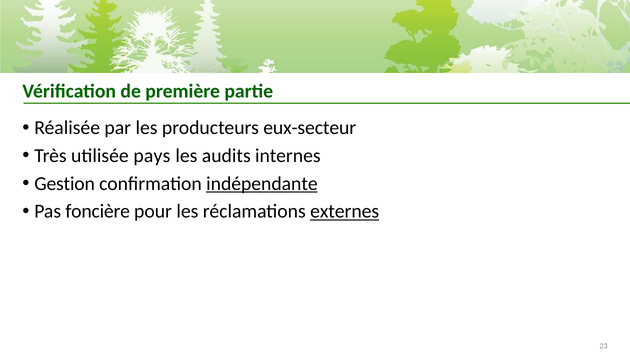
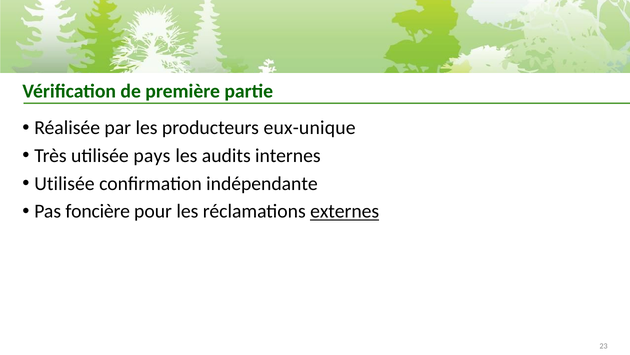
eux-secteur: eux-secteur -> eux-unique (310, 128)
Gestion: Gestion -> Utilisée (64, 183)
indépendante underline: present -> none (262, 183)
